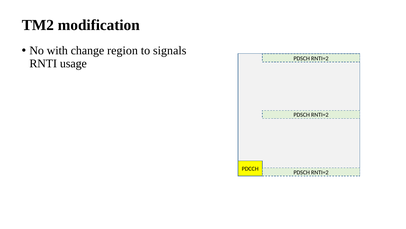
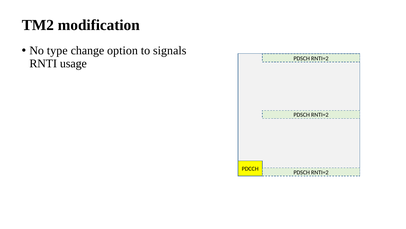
with: with -> type (57, 50)
region: region -> option (123, 50)
